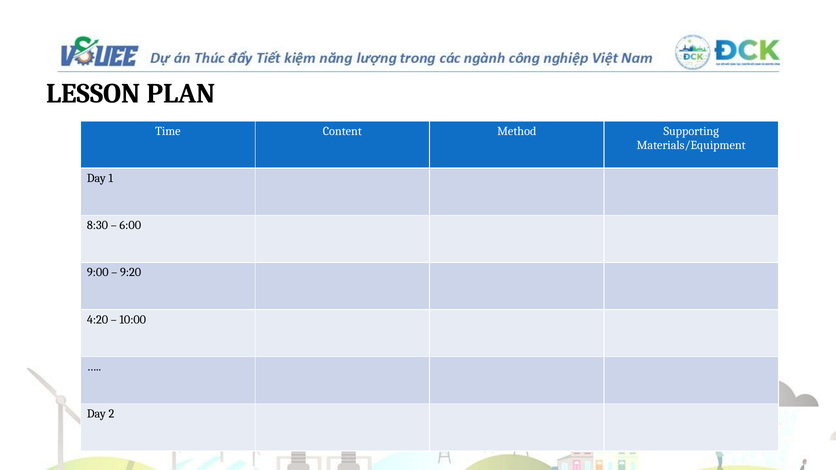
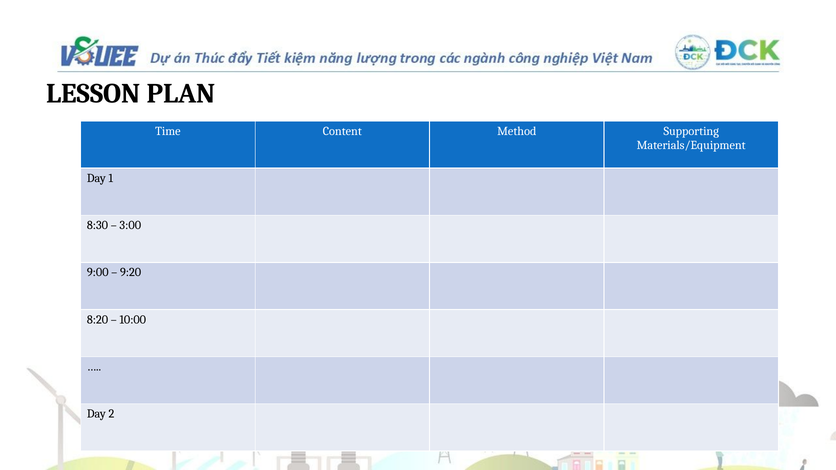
6:00: 6:00 -> 3:00 (130, 225)
4:20: 4:20 -> 8:20 (98, 320)
